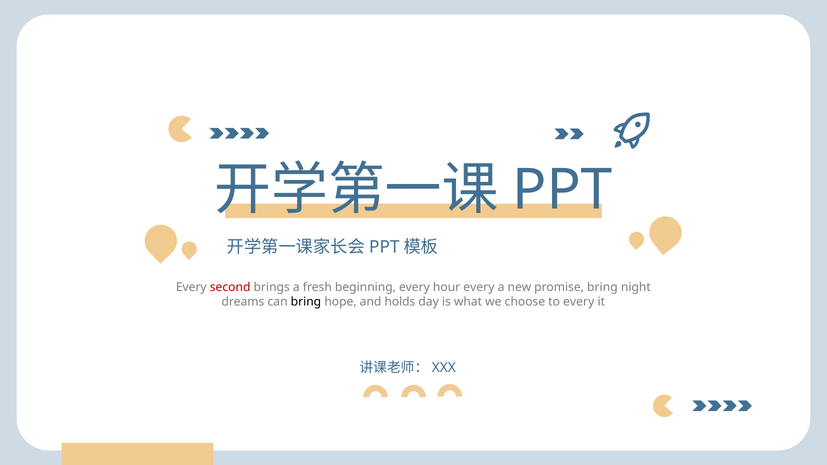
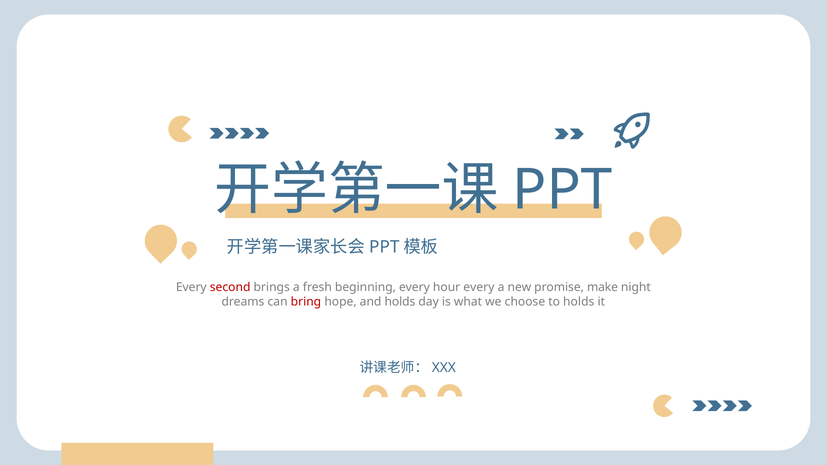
promise bring: bring -> make (602, 287)
bring colour: black -> red (306, 302)
to every: every -> holds (579, 302)
